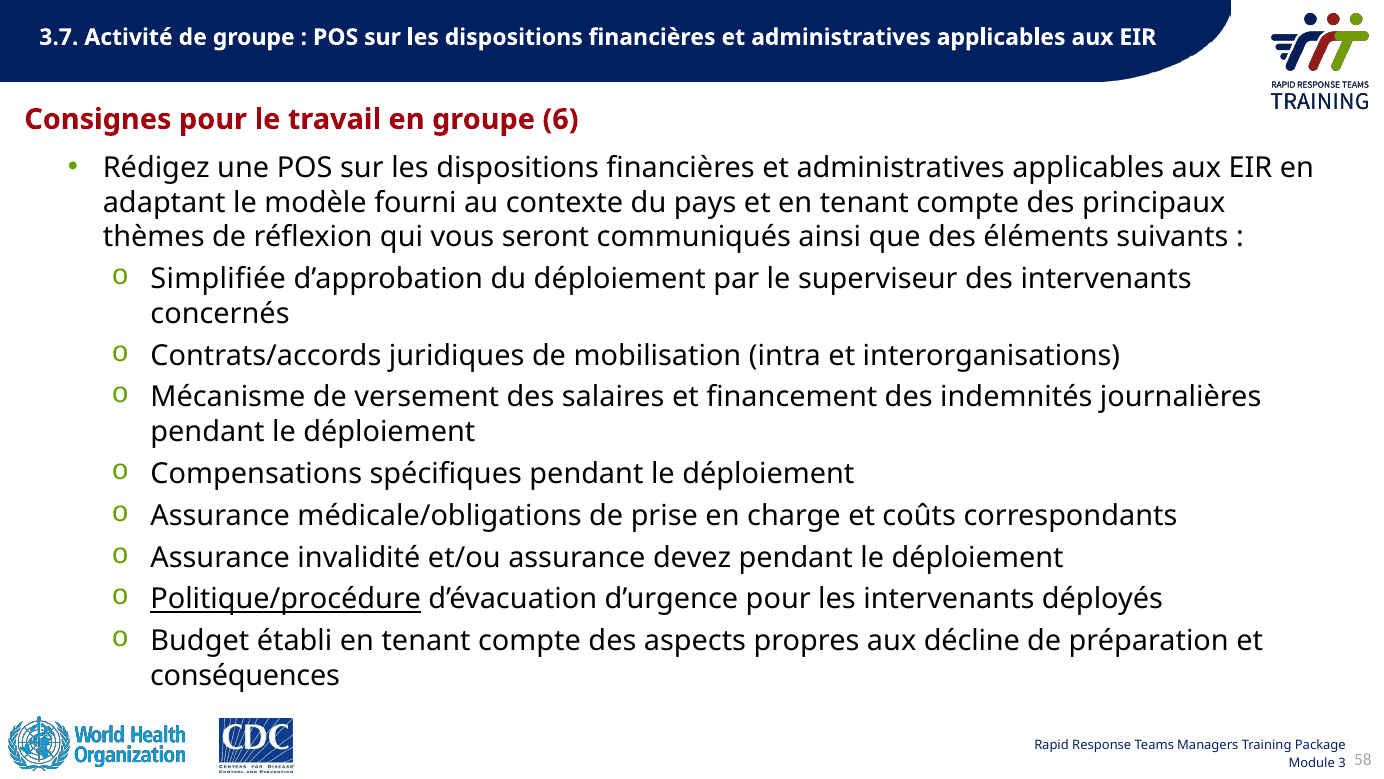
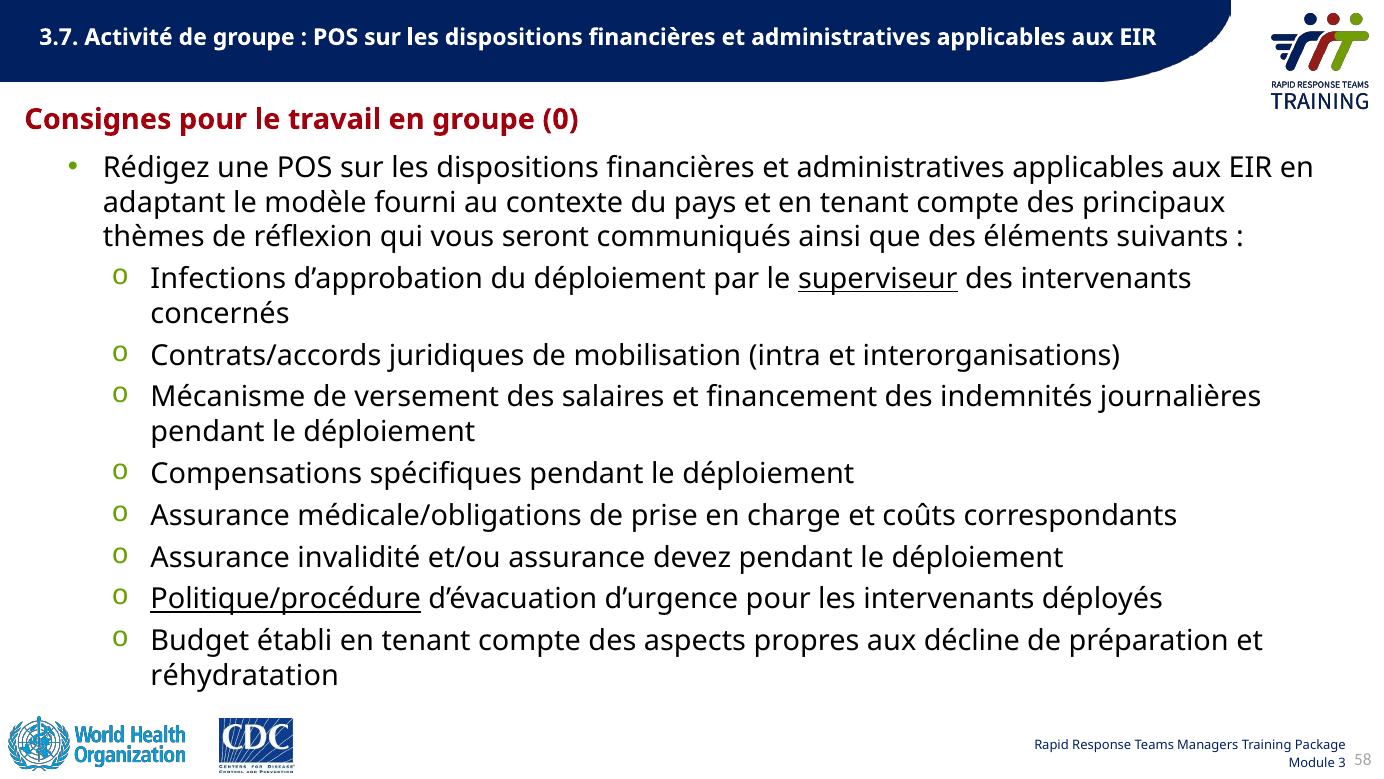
6: 6 -> 0 (561, 119)
Simplifiée: Simplifiée -> Infections (218, 279)
superviseur underline: none -> present (878, 279)
conséquences: conséquences -> réhydratation (245, 675)
